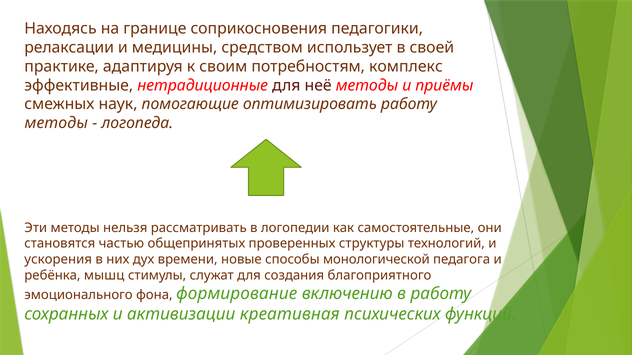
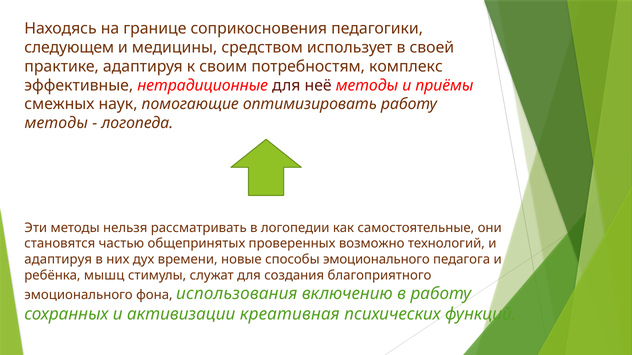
релаксации: релаксации -> следующем (69, 48)
структуры: структуры -> возможно (372, 244)
ускорения: ускорения -> адаптируя (58, 260)
способы монологической: монологической -> эмоционального (376, 260)
формирование: формирование -> использования (237, 294)
